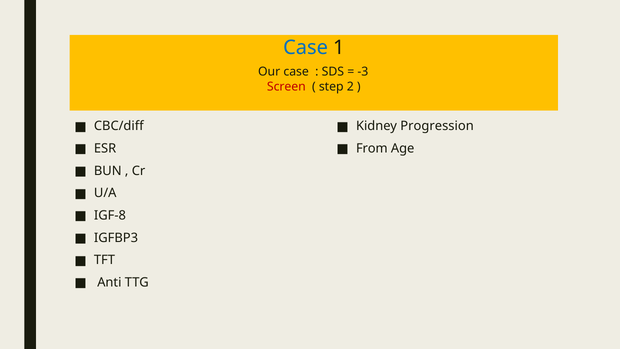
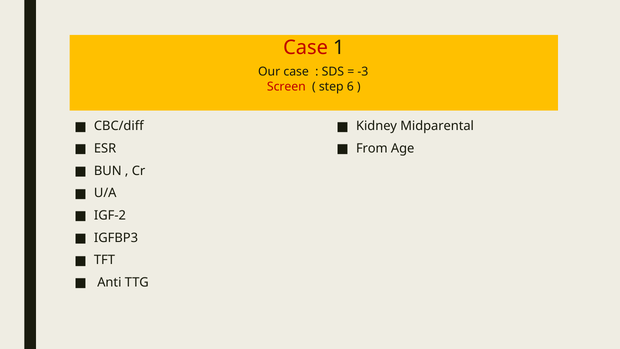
Case colour: blue -> red (306, 48)
2: 2 -> 6 (350, 86)
Progression: Progression -> Midparental (437, 126)
IGF-8: IGF-8 -> IGF-2 (110, 215)
